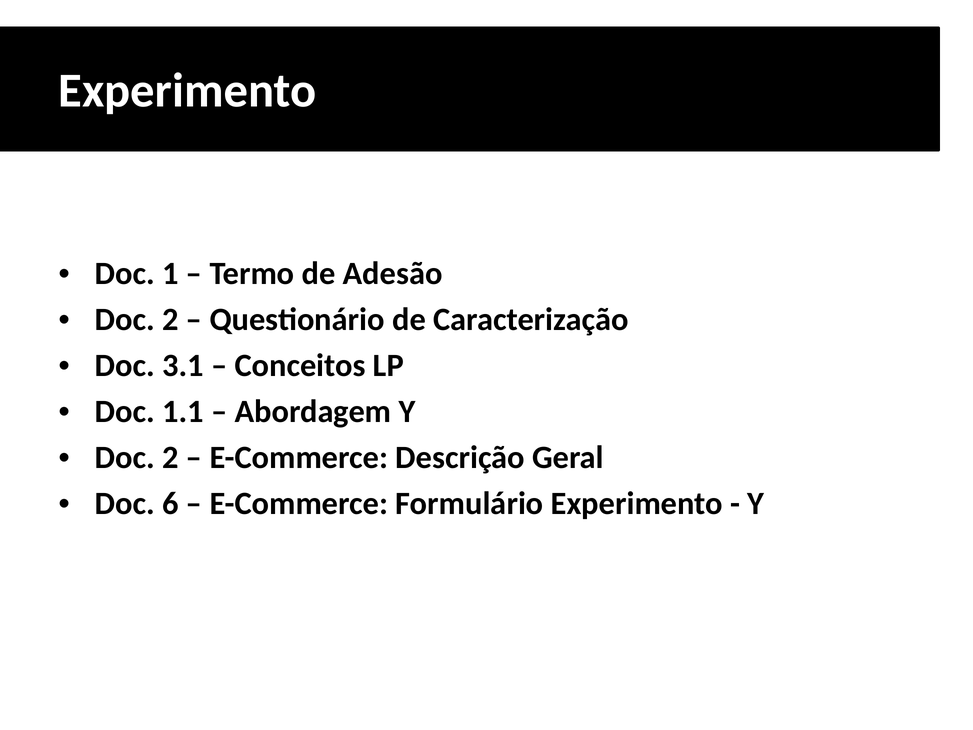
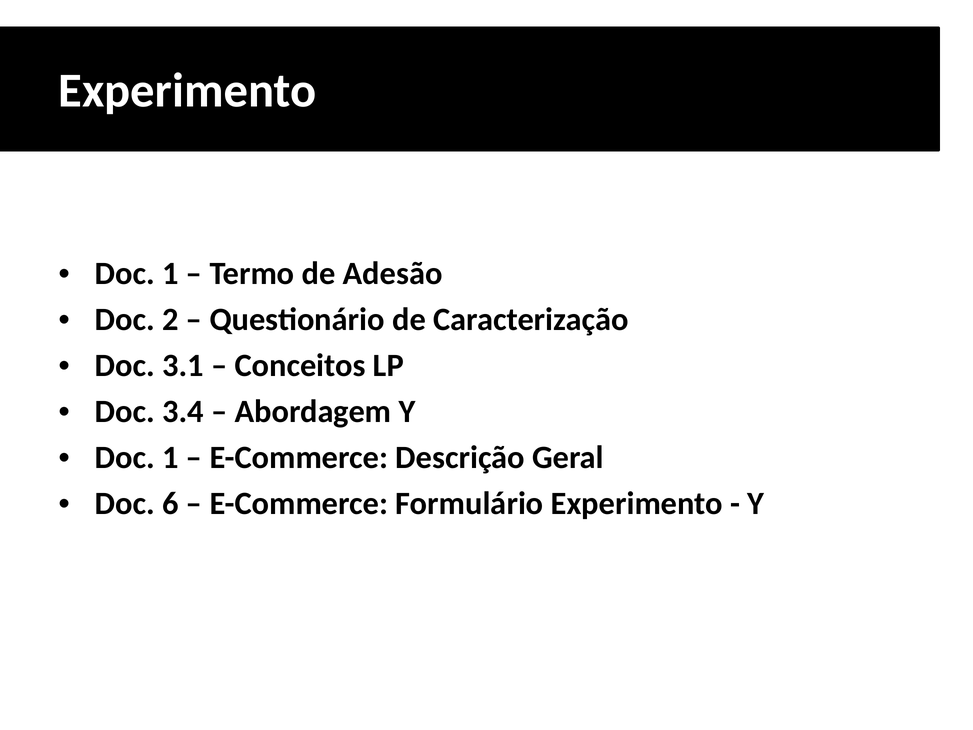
1.1: 1.1 -> 3.4 (183, 411)
2: 2 -> 1 (170, 457)
